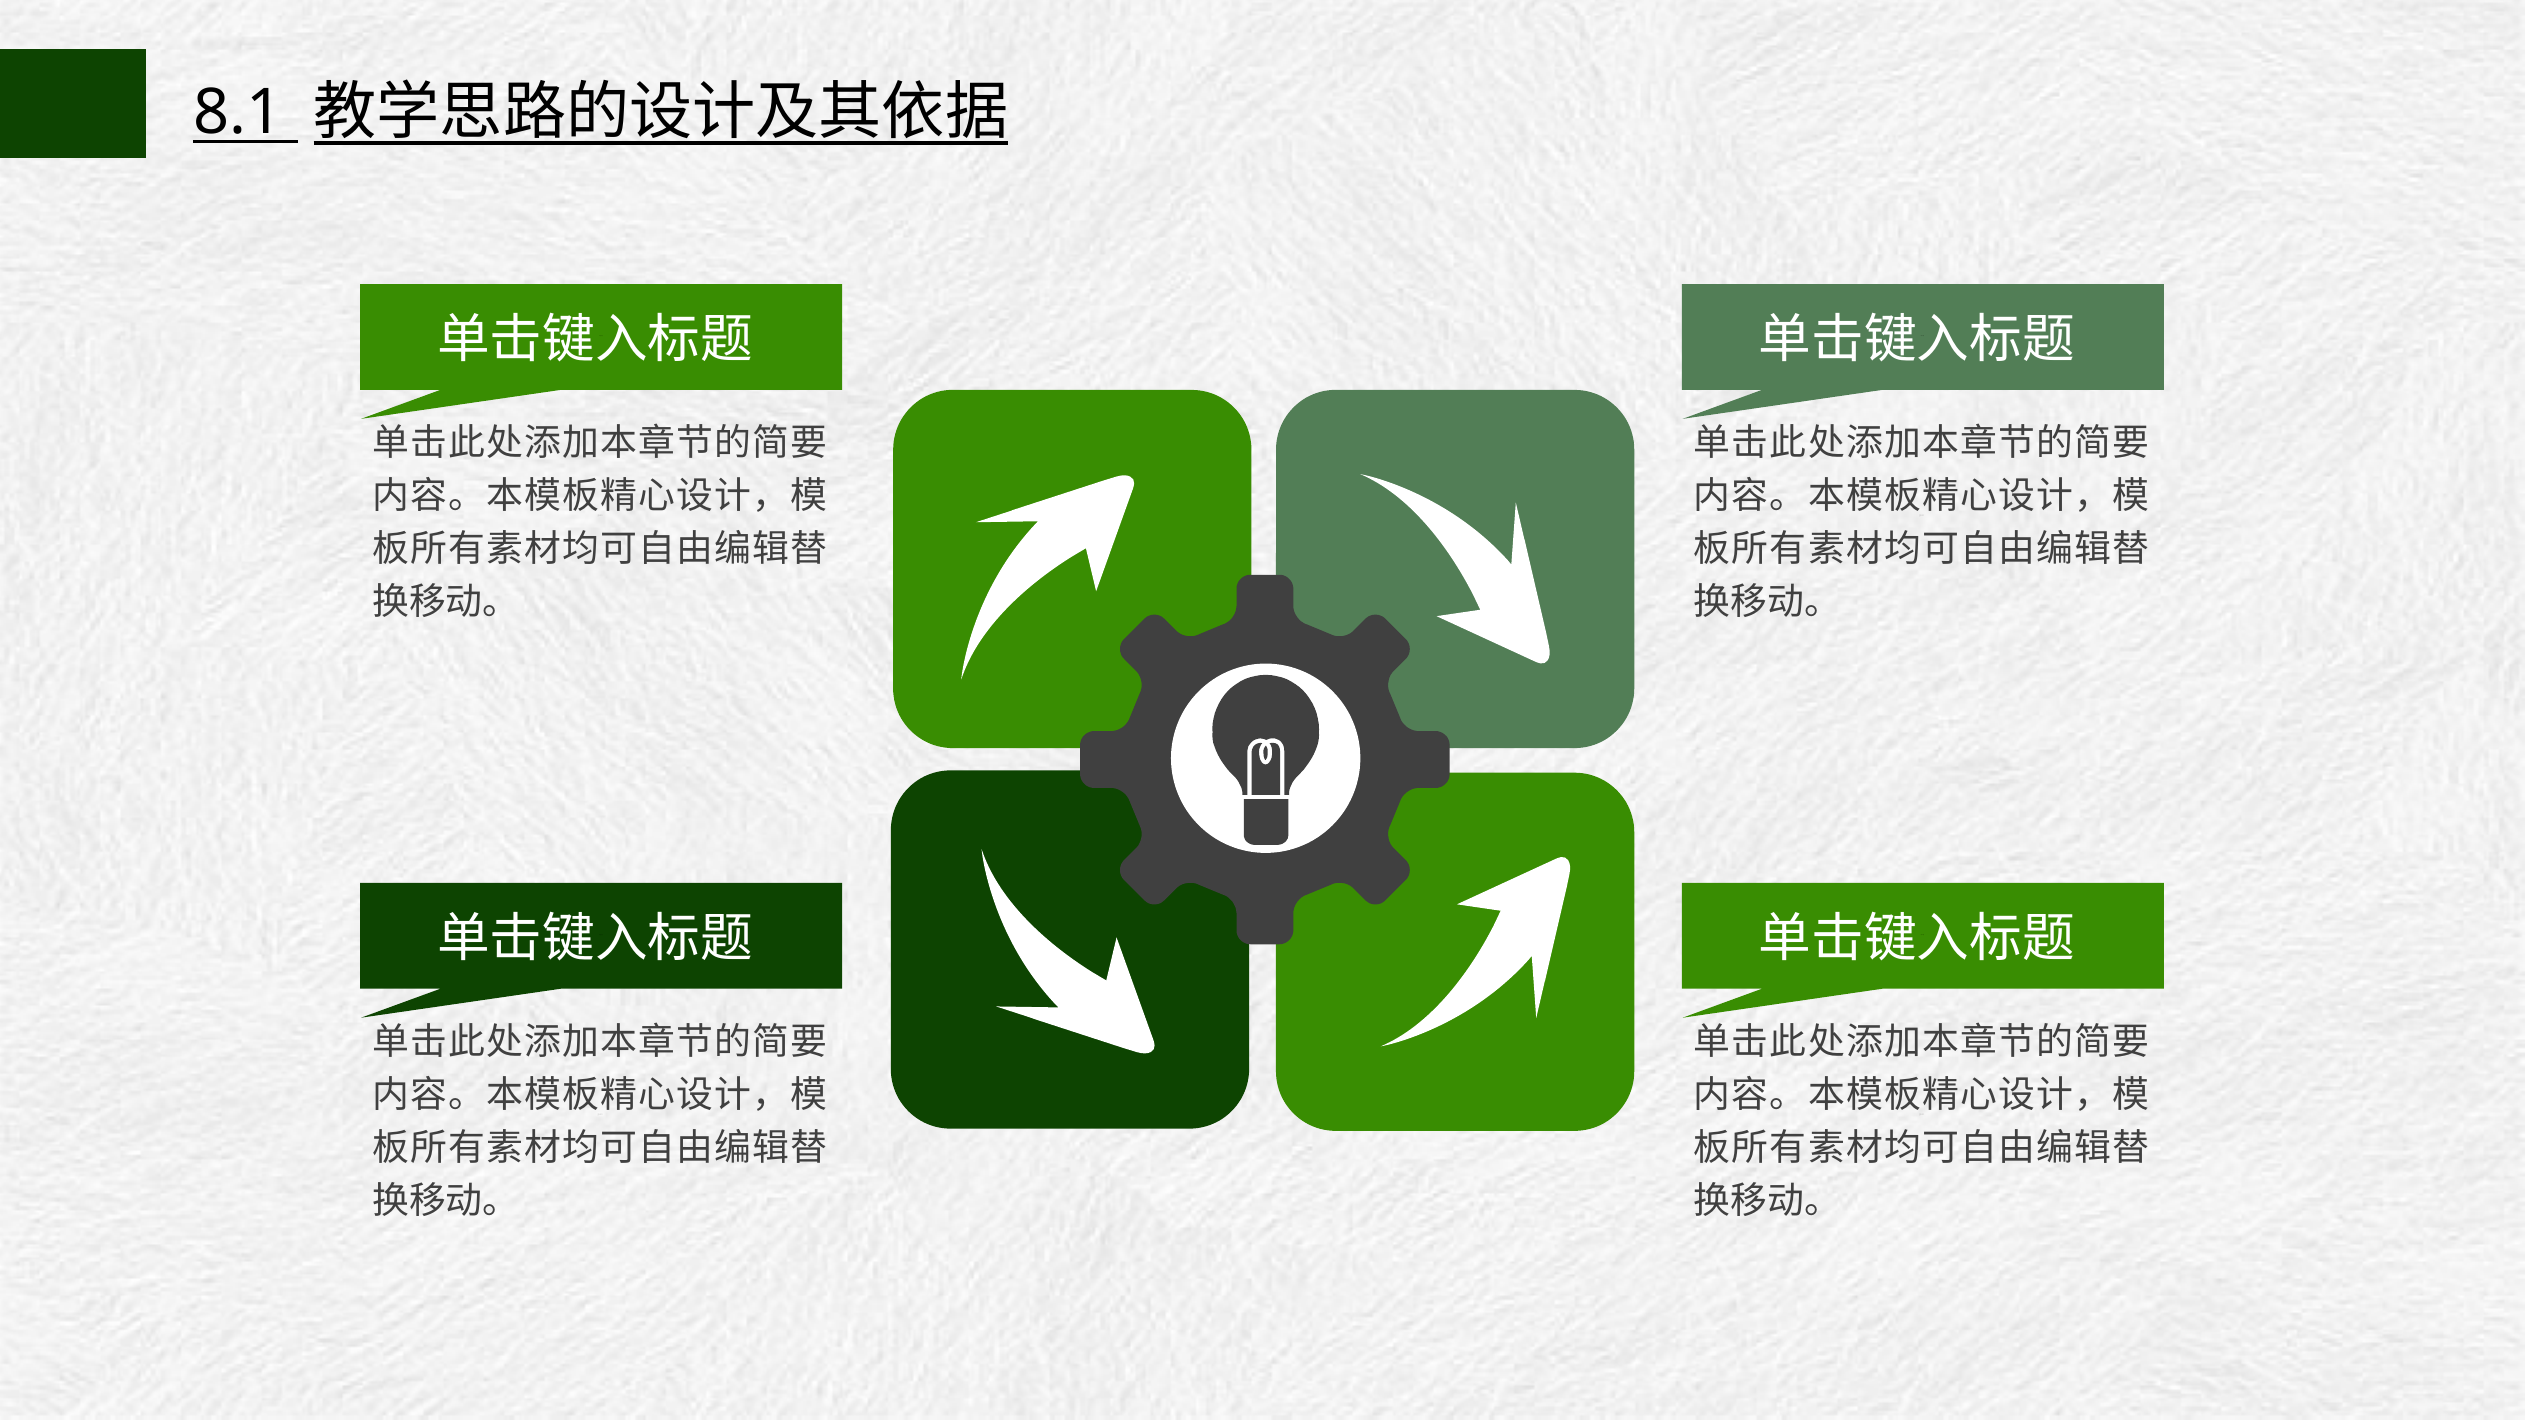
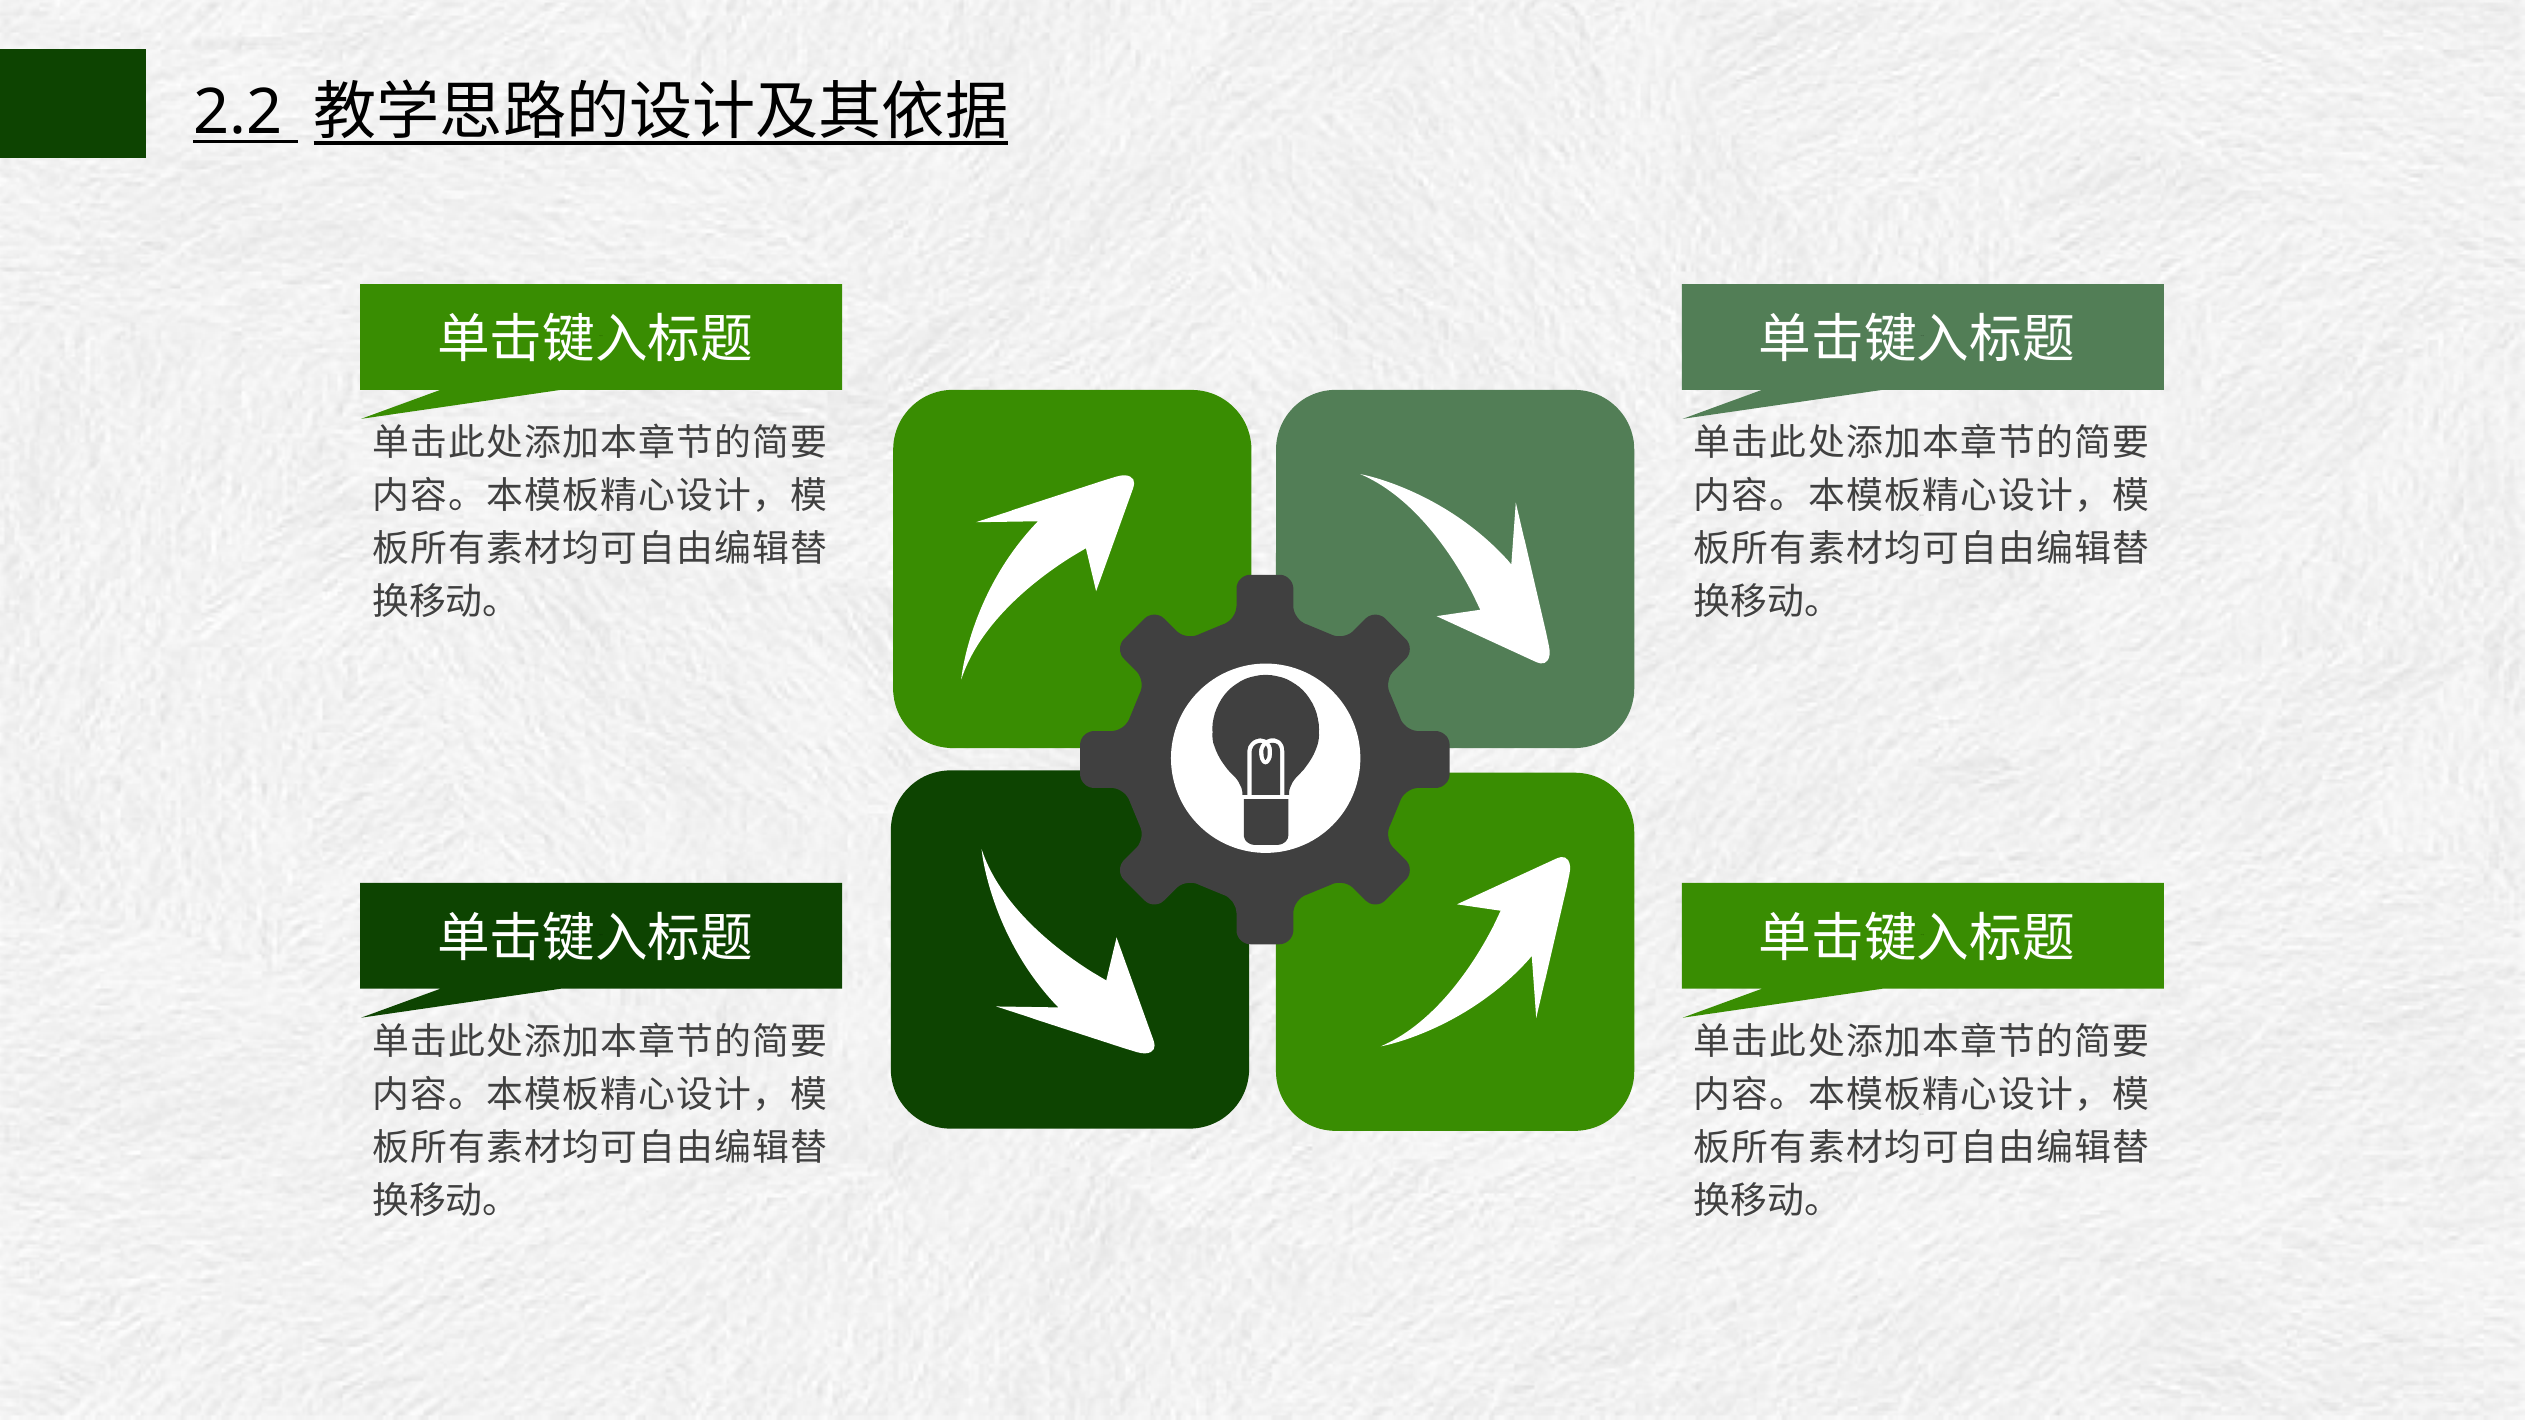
8.1: 8.1 -> 2.2 (238, 113)
